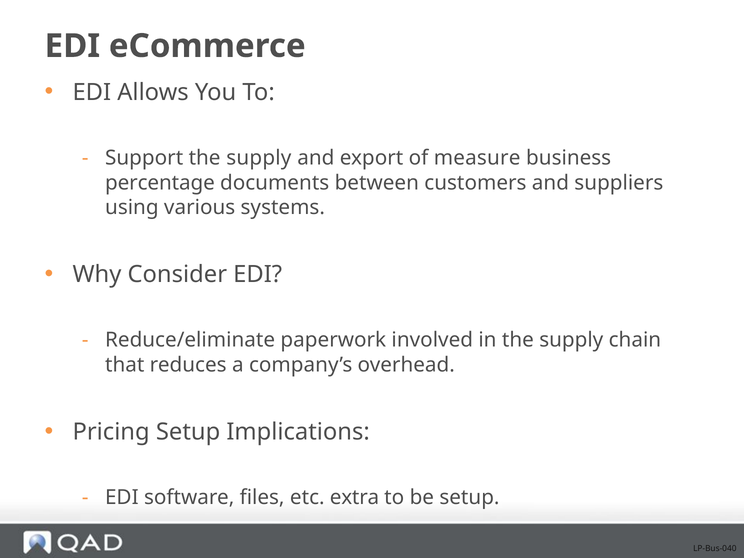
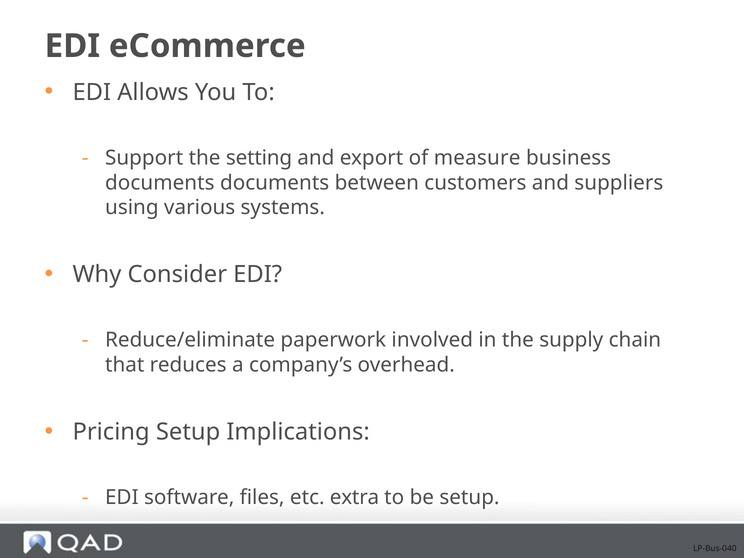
Support the supply: supply -> setting (259, 158)
percentage: percentage -> documents (160, 183)
